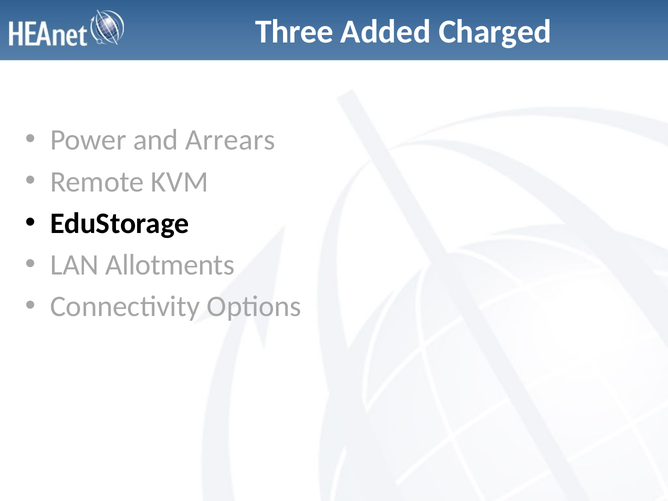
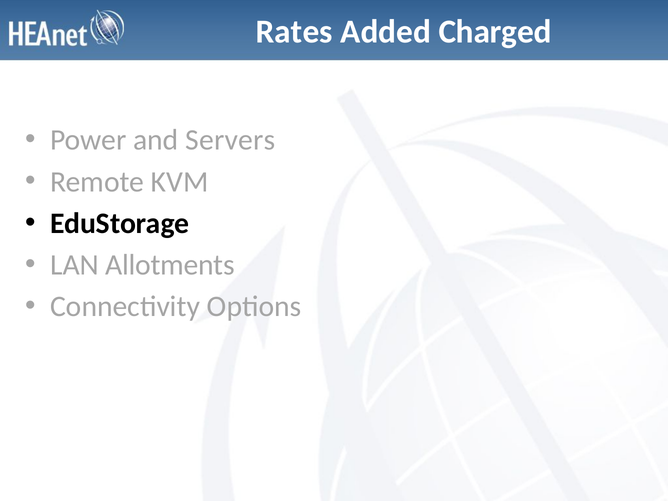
Three: Three -> Rates (294, 32)
Arrears: Arrears -> Servers (230, 140)
